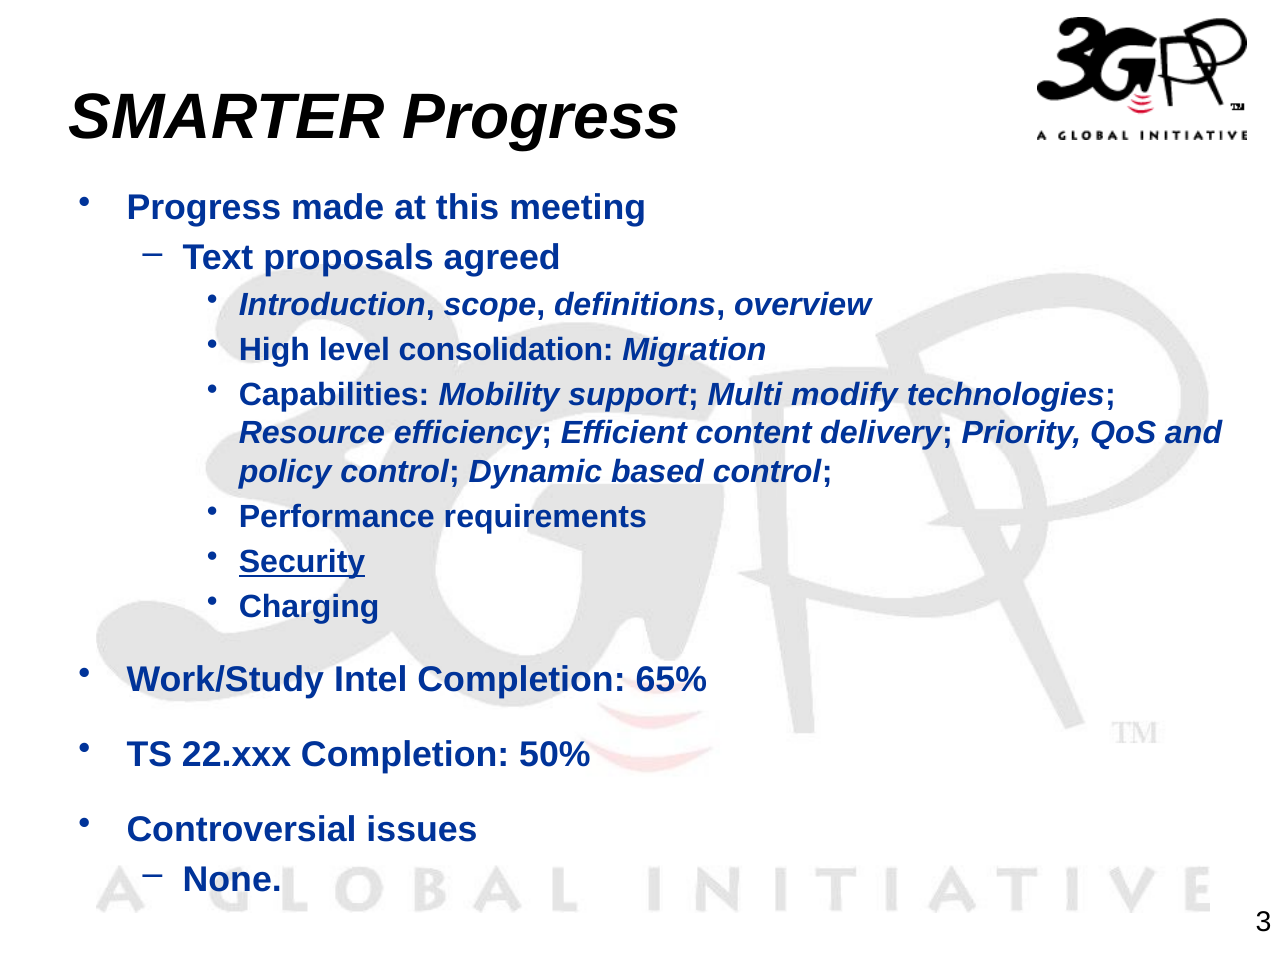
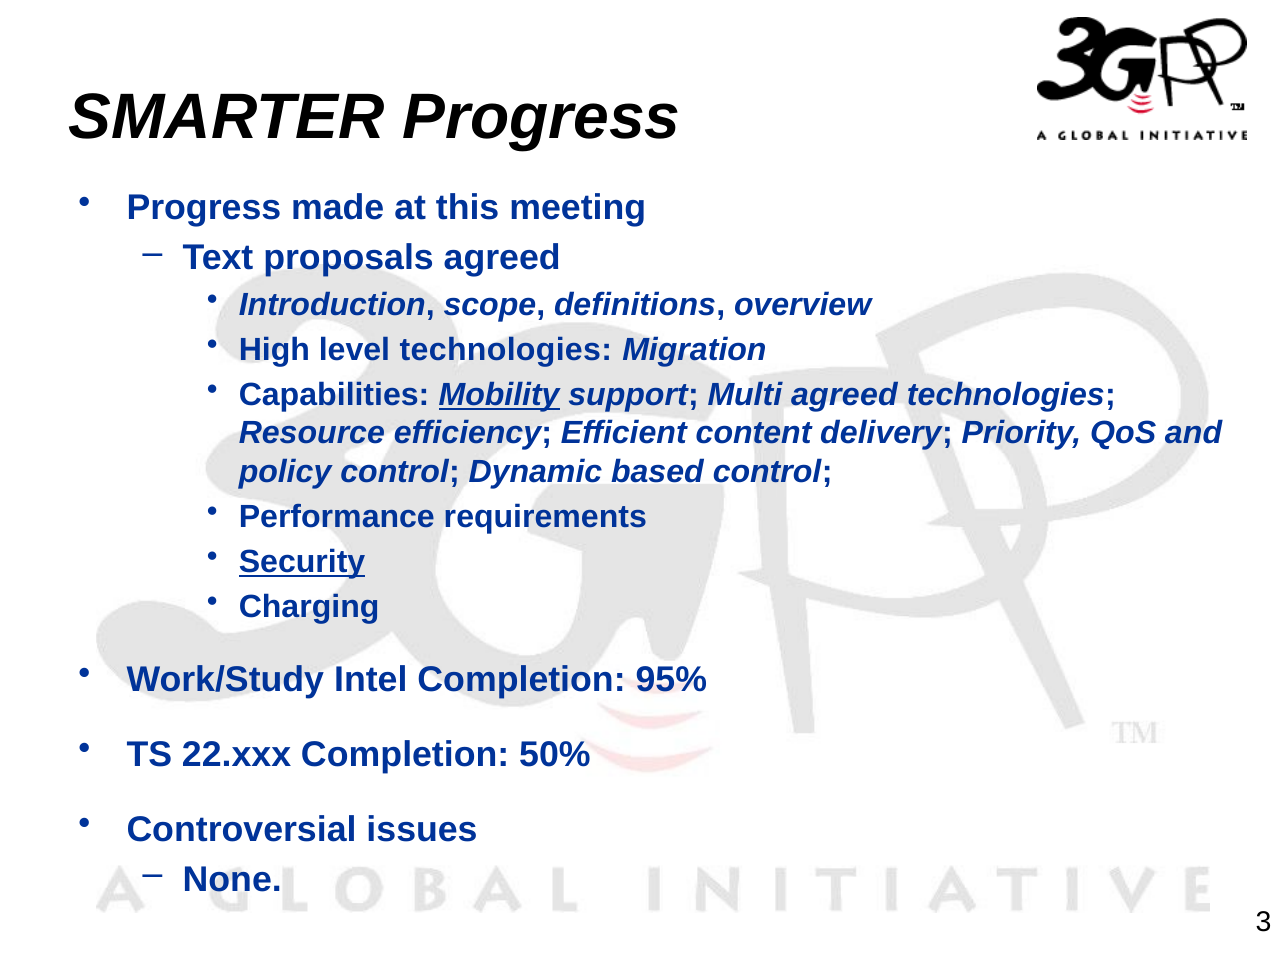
level consolidation: consolidation -> technologies (506, 350)
Mobility underline: none -> present (499, 395)
Multi modify: modify -> agreed (844, 395)
65%: 65% -> 95% (671, 680)
